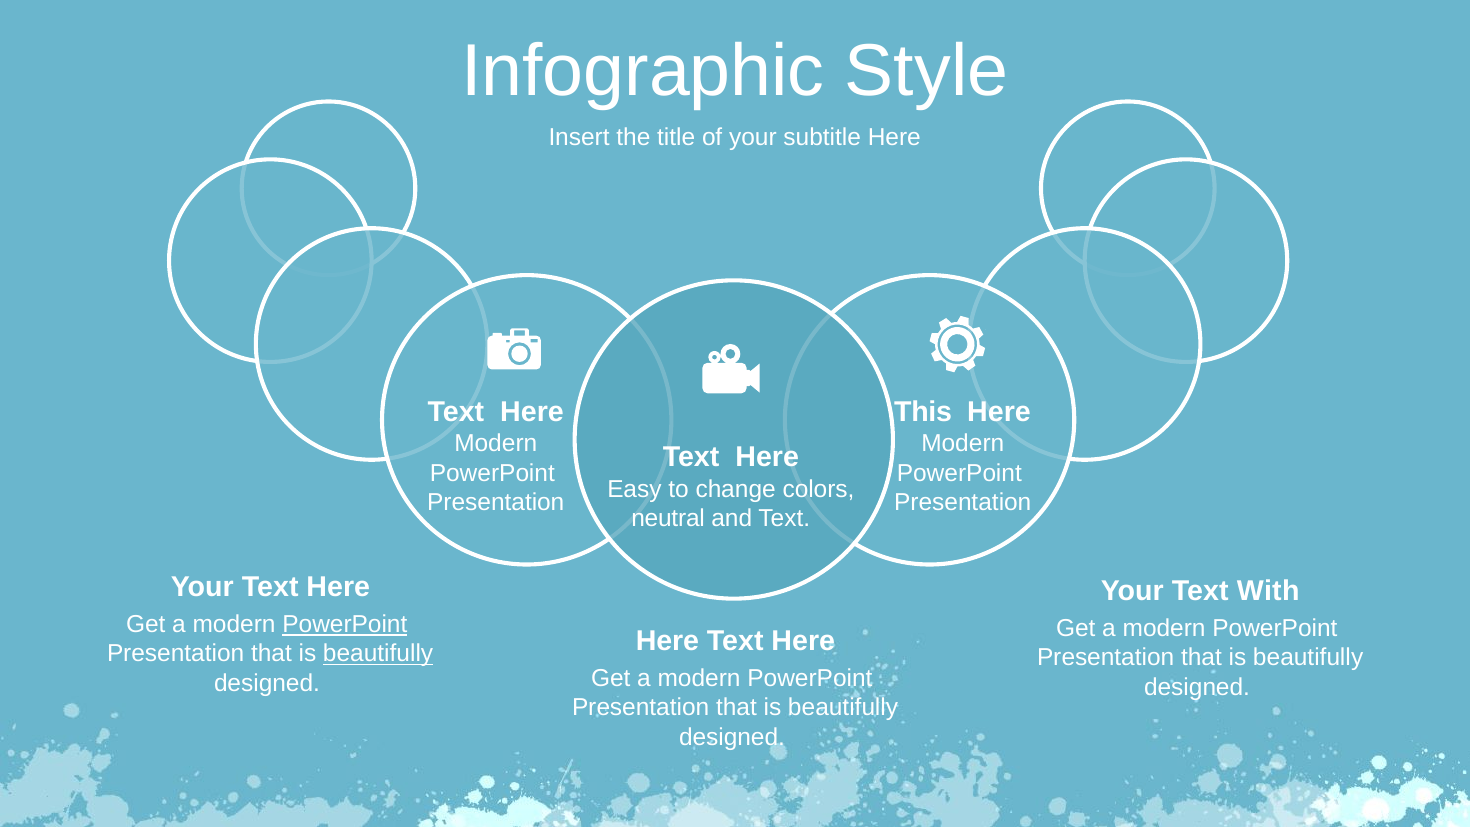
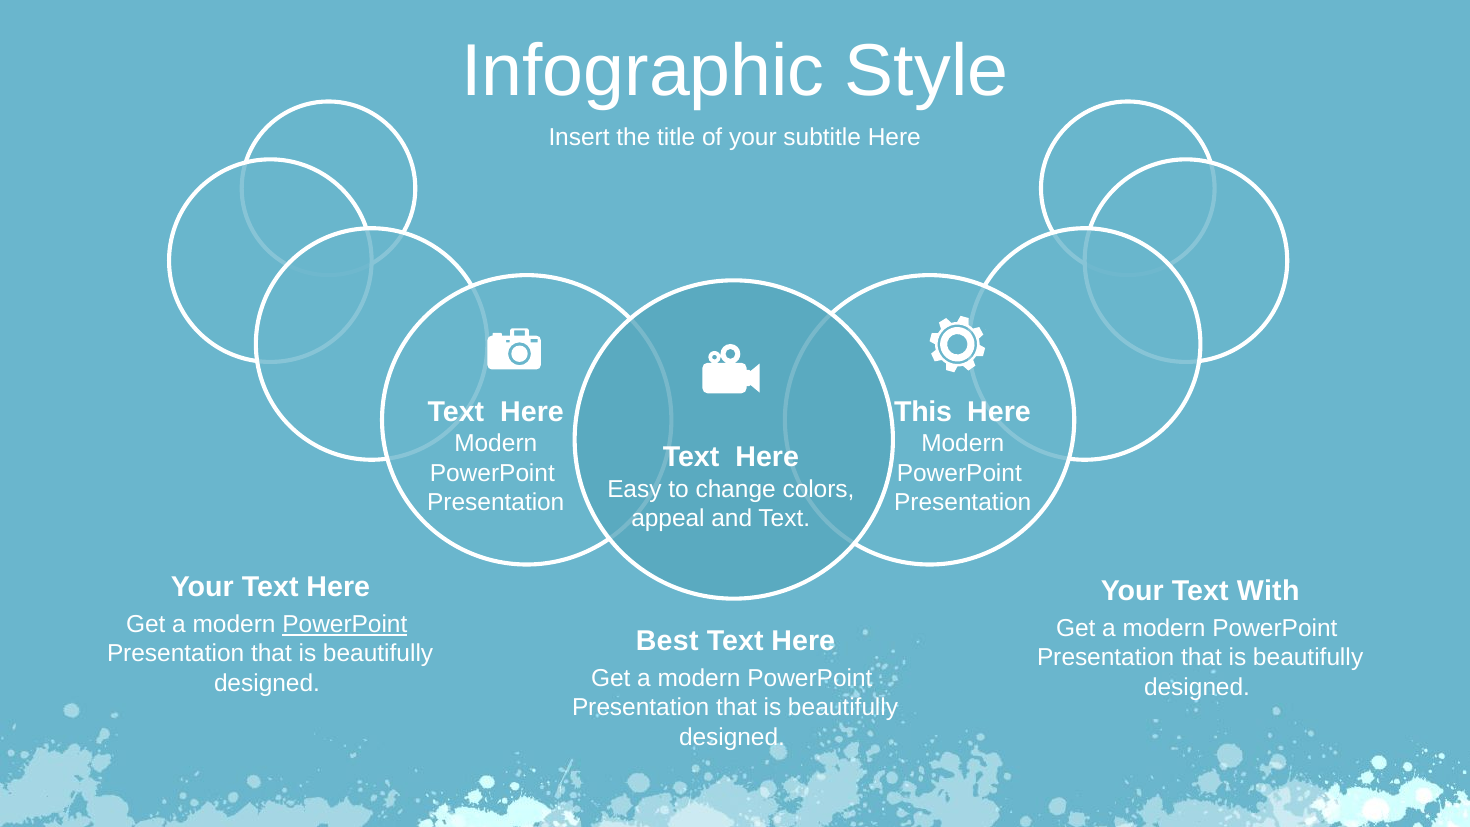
neutral: neutral -> appeal (668, 519)
Here: Here -> Best (667, 641)
beautifully underline: present -> none (378, 654)
